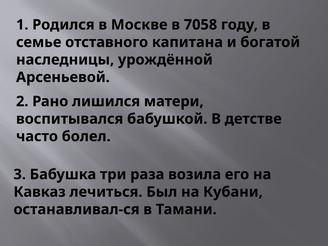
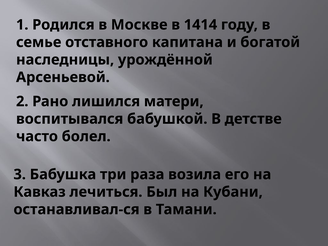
7058: 7058 -> 1414 (200, 25)
